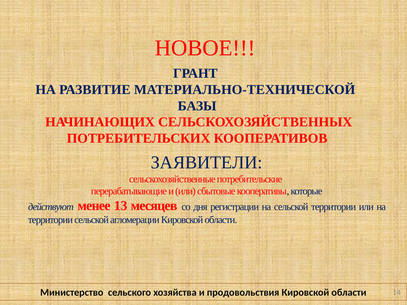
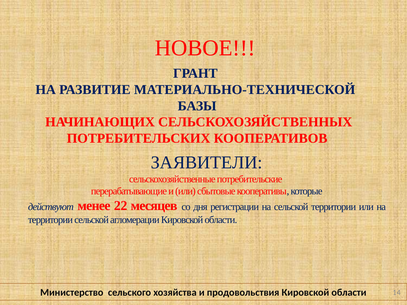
13: 13 -> 22 (121, 206)
